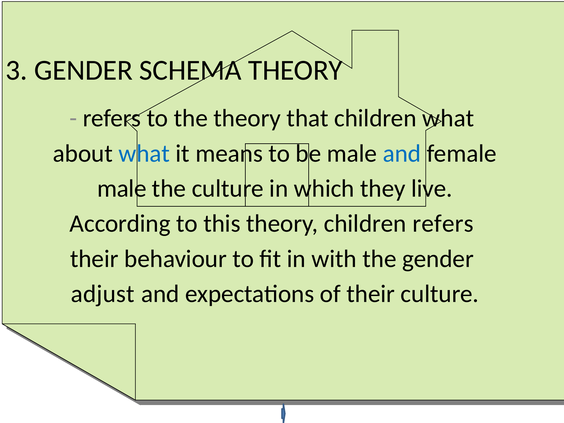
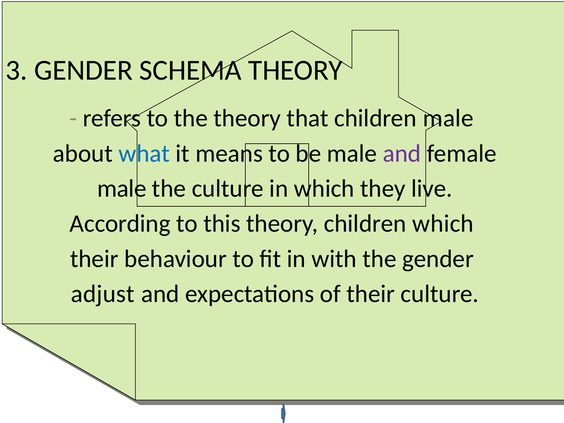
children what: what -> male (448, 118)
and colour: blue -> purple (402, 153)
children refers: refers -> which (443, 224)
